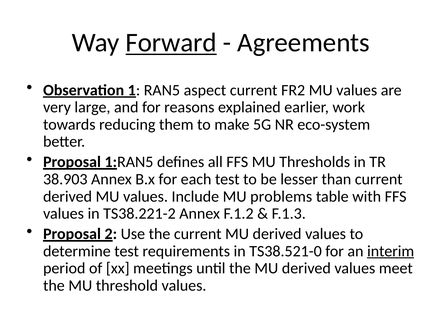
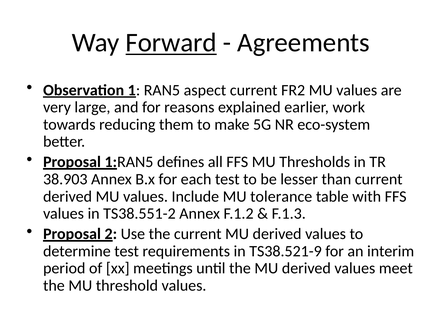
problems: problems -> tolerance (281, 197)
TS38.221-2: TS38.221-2 -> TS38.551-2 (139, 214)
TS38.521-0: TS38.521-0 -> TS38.521-9 (286, 251)
interim underline: present -> none (391, 251)
